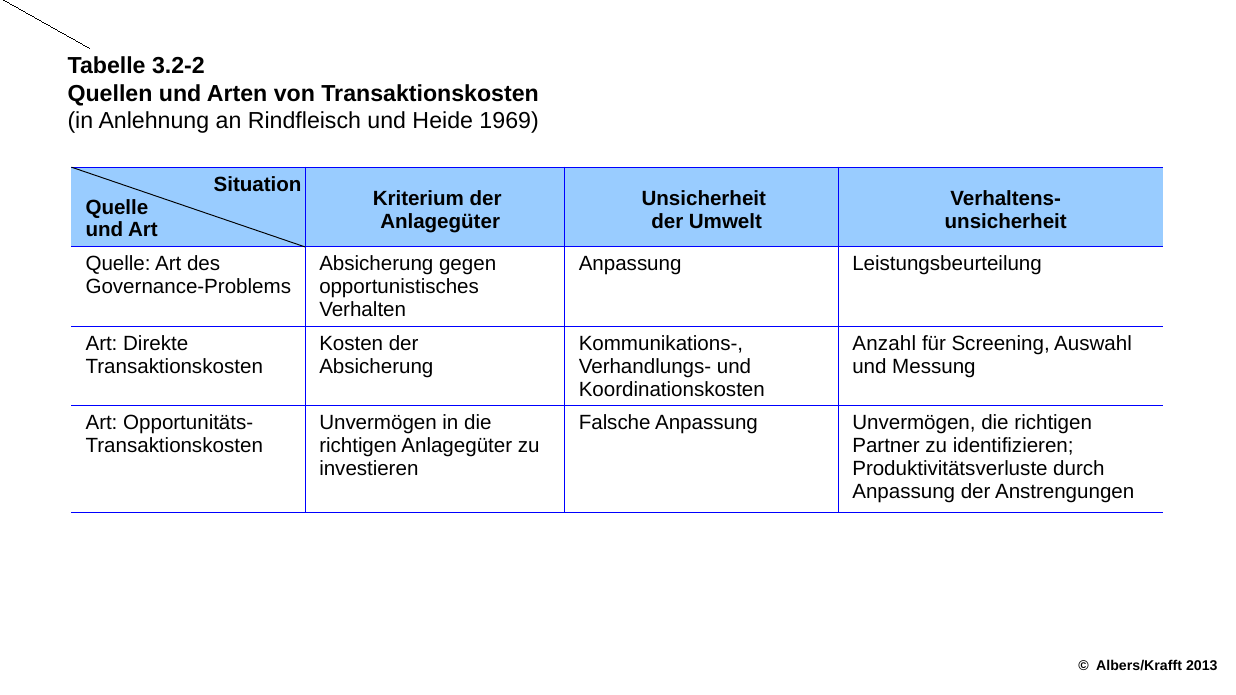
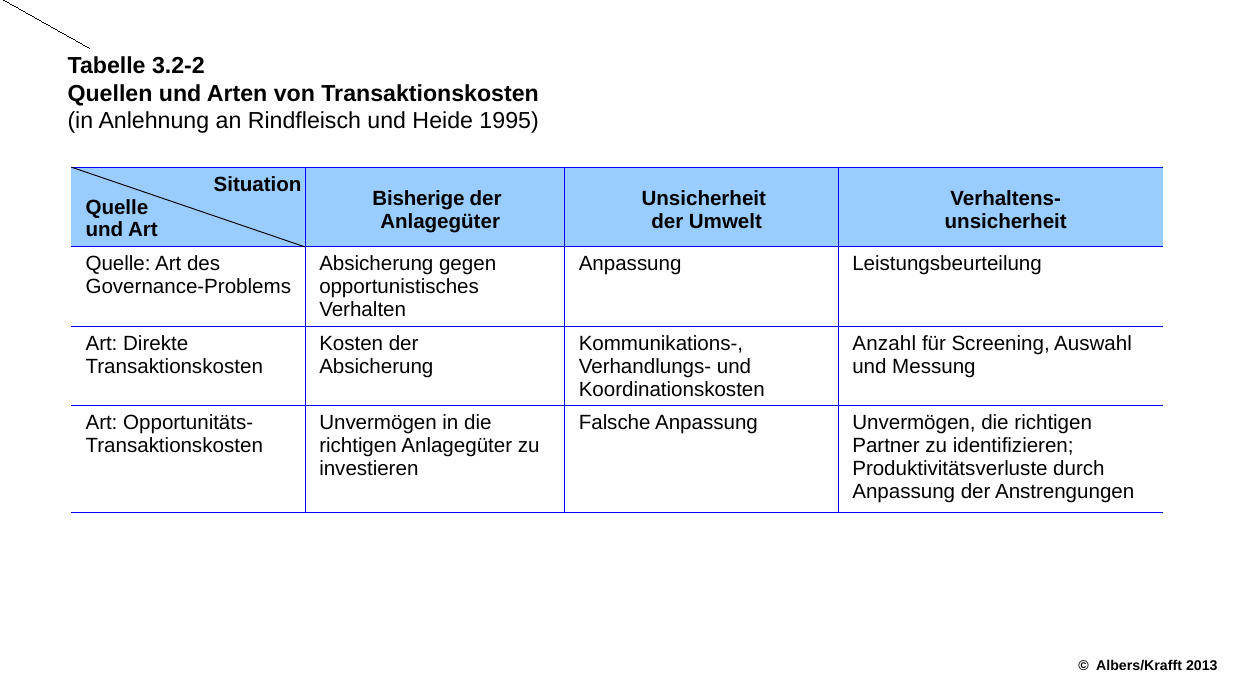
1969: 1969 -> 1995 (509, 121)
Kriterium: Kriterium -> Bisherige (418, 199)
